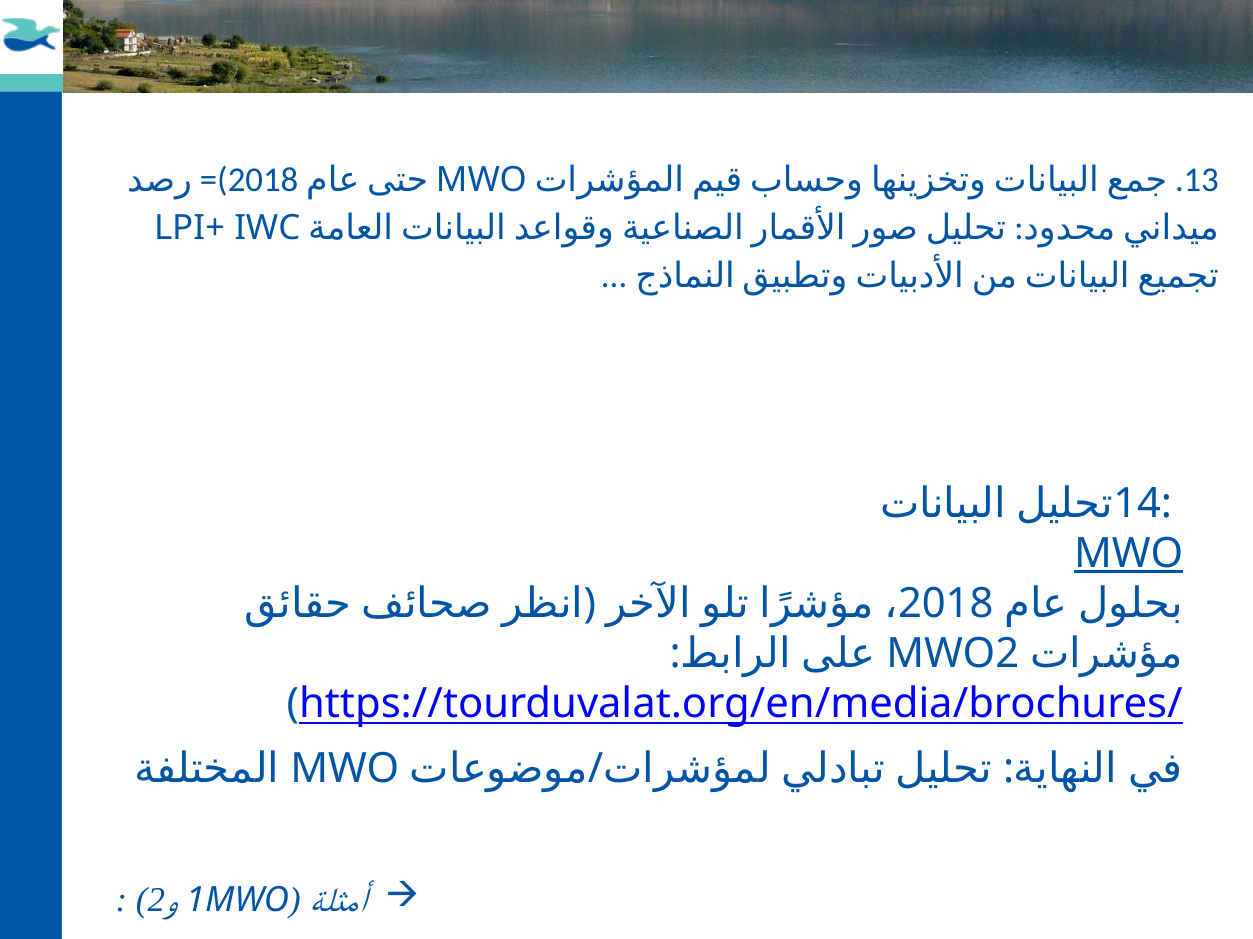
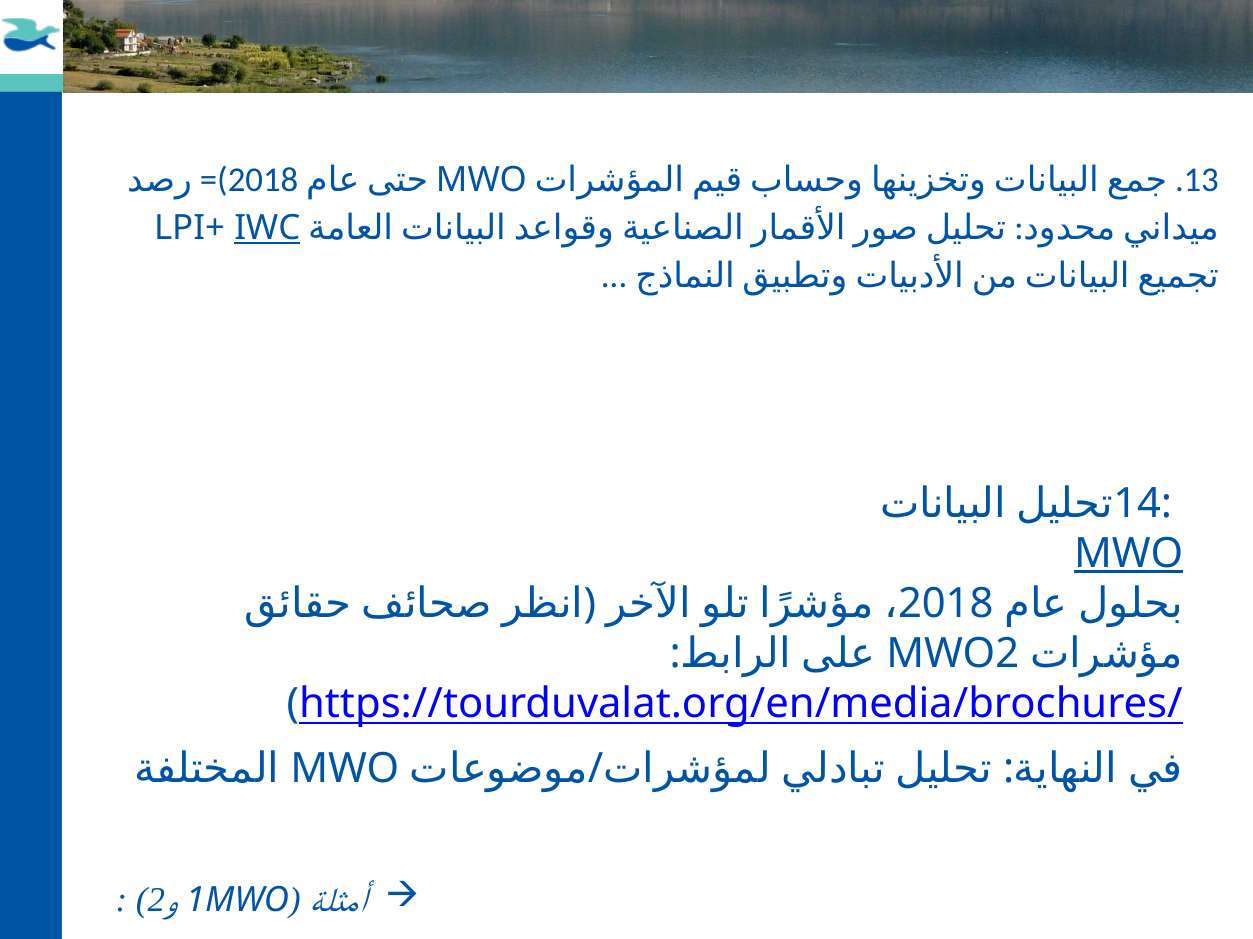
IWC underline: none -> present (267, 229)
